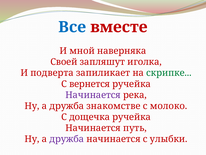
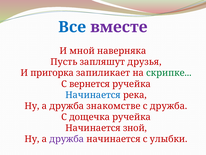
вместе colour: red -> purple (119, 27)
Своей: Своей -> Пусть (64, 62)
иголка: иголка -> друзья (144, 62)
подверта: подверта -> пригорка (52, 73)
Начинается colour: purple -> blue (93, 95)
с молоко: молоко -> дружба (169, 106)
путь: путь -> зной (135, 128)
